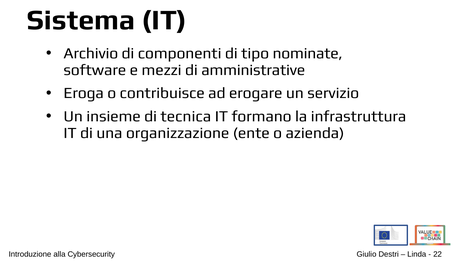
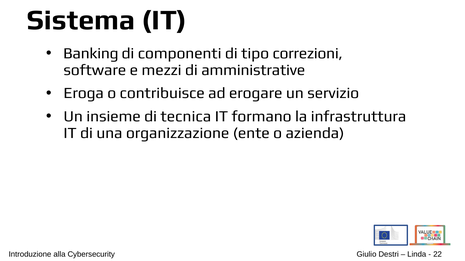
Archivio: Archivio -> Banking (91, 54)
nominate: nominate -> correzioni (308, 54)
